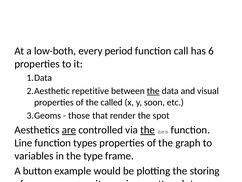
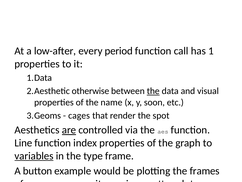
low-both: low-both -> low-after (55, 51)
6: 6 -> 1 (211, 51)
repetitive: repetitive -> otherwise (90, 91)
called: called -> name (111, 102)
those: those -> cages (79, 115)
the underline: present -> none (148, 130)
types: types -> index (85, 143)
variables underline: none -> present (34, 155)
storing: storing -> frames (205, 170)
